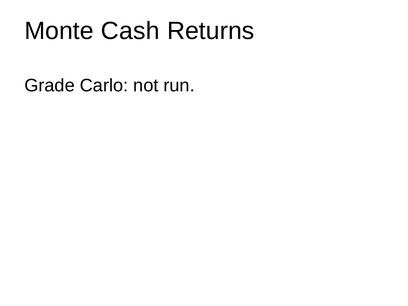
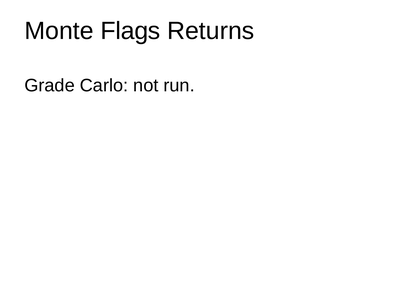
Cash: Cash -> Flags (130, 31)
